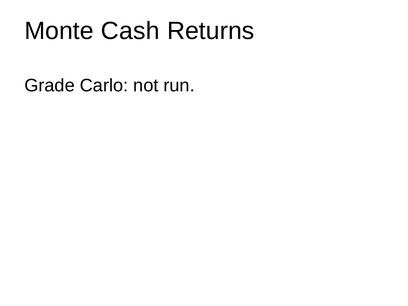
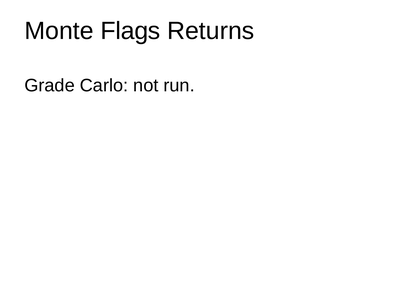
Cash: Cash -> Flags (130, 31)
